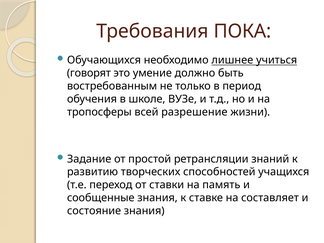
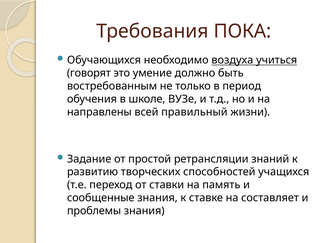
лишнее: лишнее -> воздуха (232, 60)
тропосферы: тропосферы -> направлены (99, 112)
разрешение: разрешение -> правильный (194, 112)
состояние: состояние -> проблемы (94, 211)
